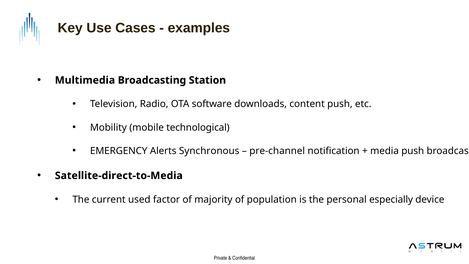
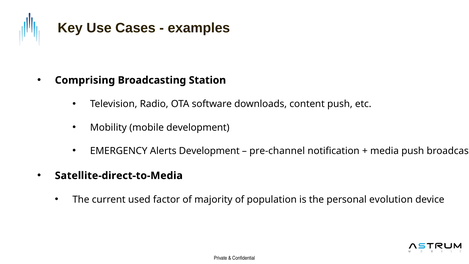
Multimedia: Multimedia -> Comprising (85, 80)
mobile technological: technological -> development (198, 127)
Alerts Synchronous: Synchronous -> Development (209, 151)
especially: especially -> evolution (391, 199)
